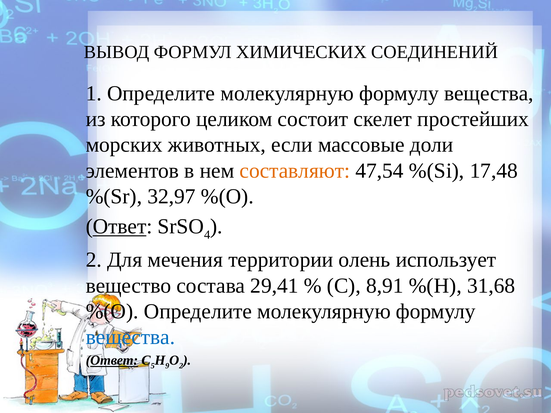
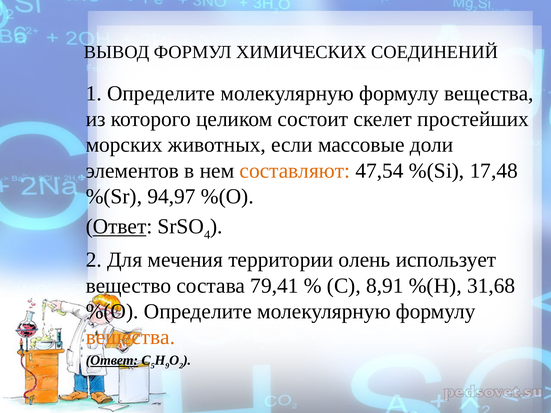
32,97: 32,97 -> 94,97 (171, 196)
29,41: 29,41 -> 79,41 (274, 286)
вещества colour: blue -> orange (130, 337)
